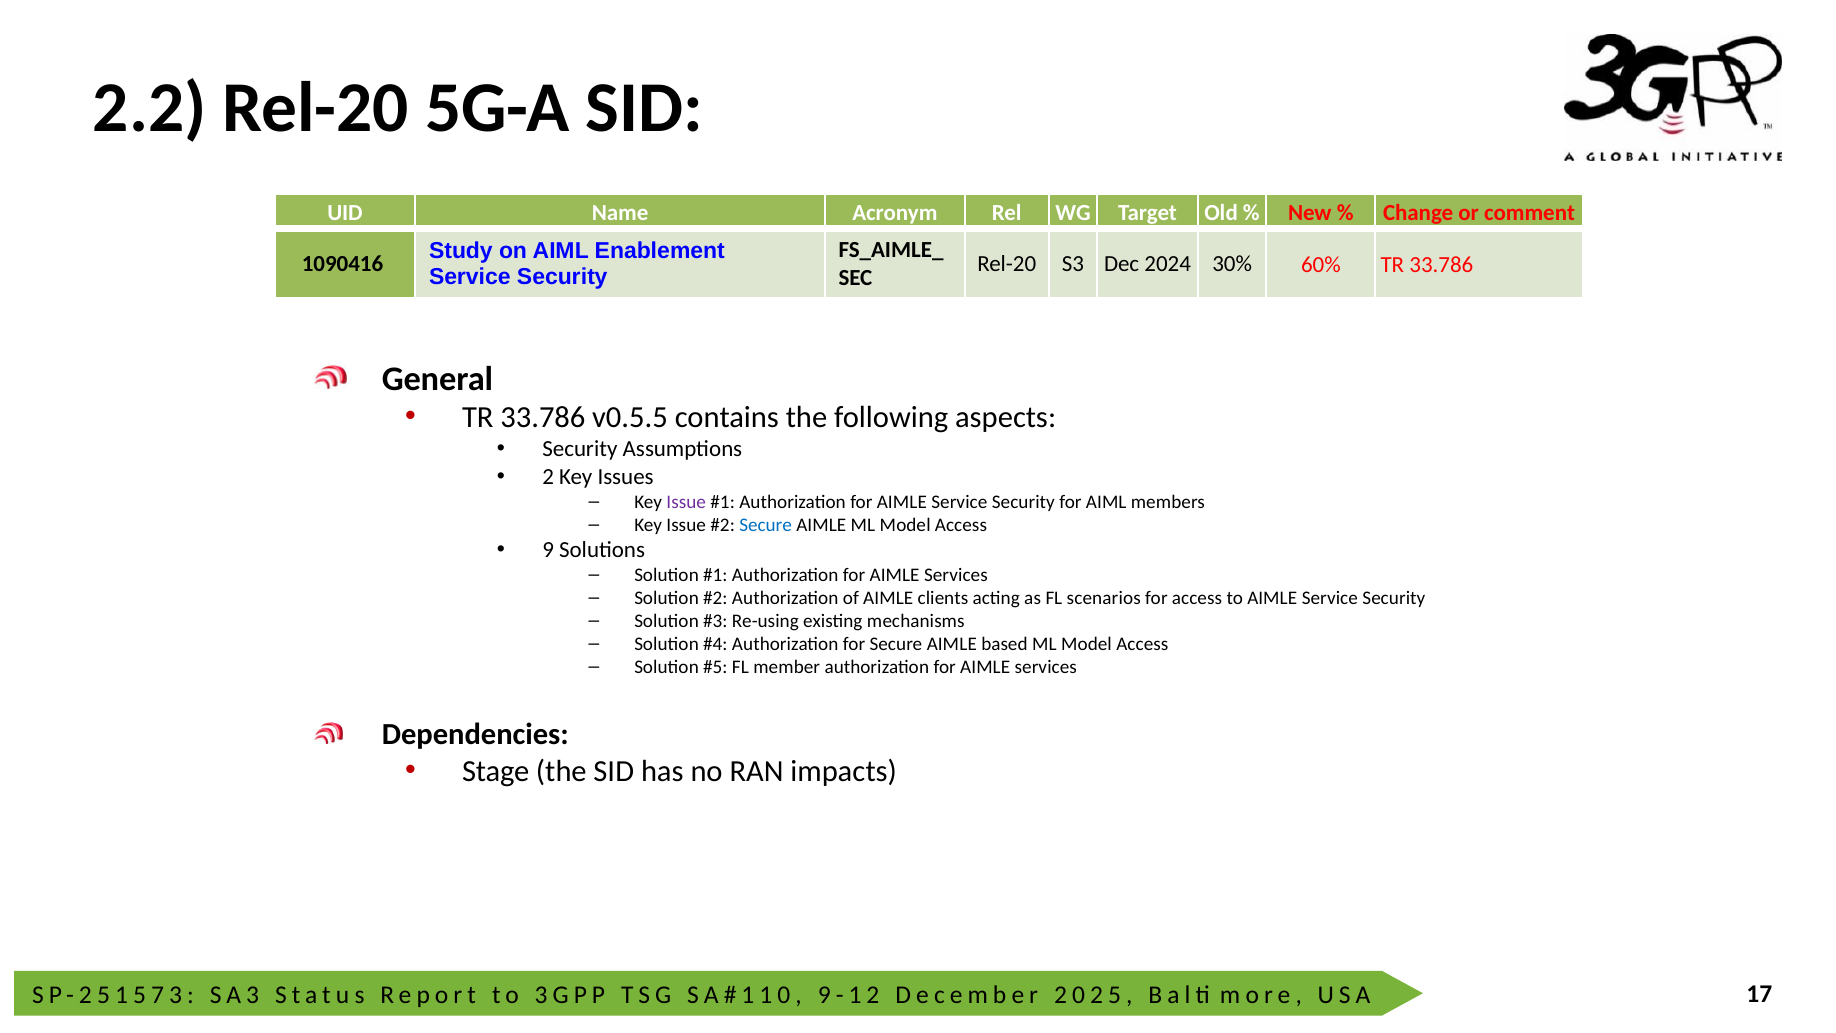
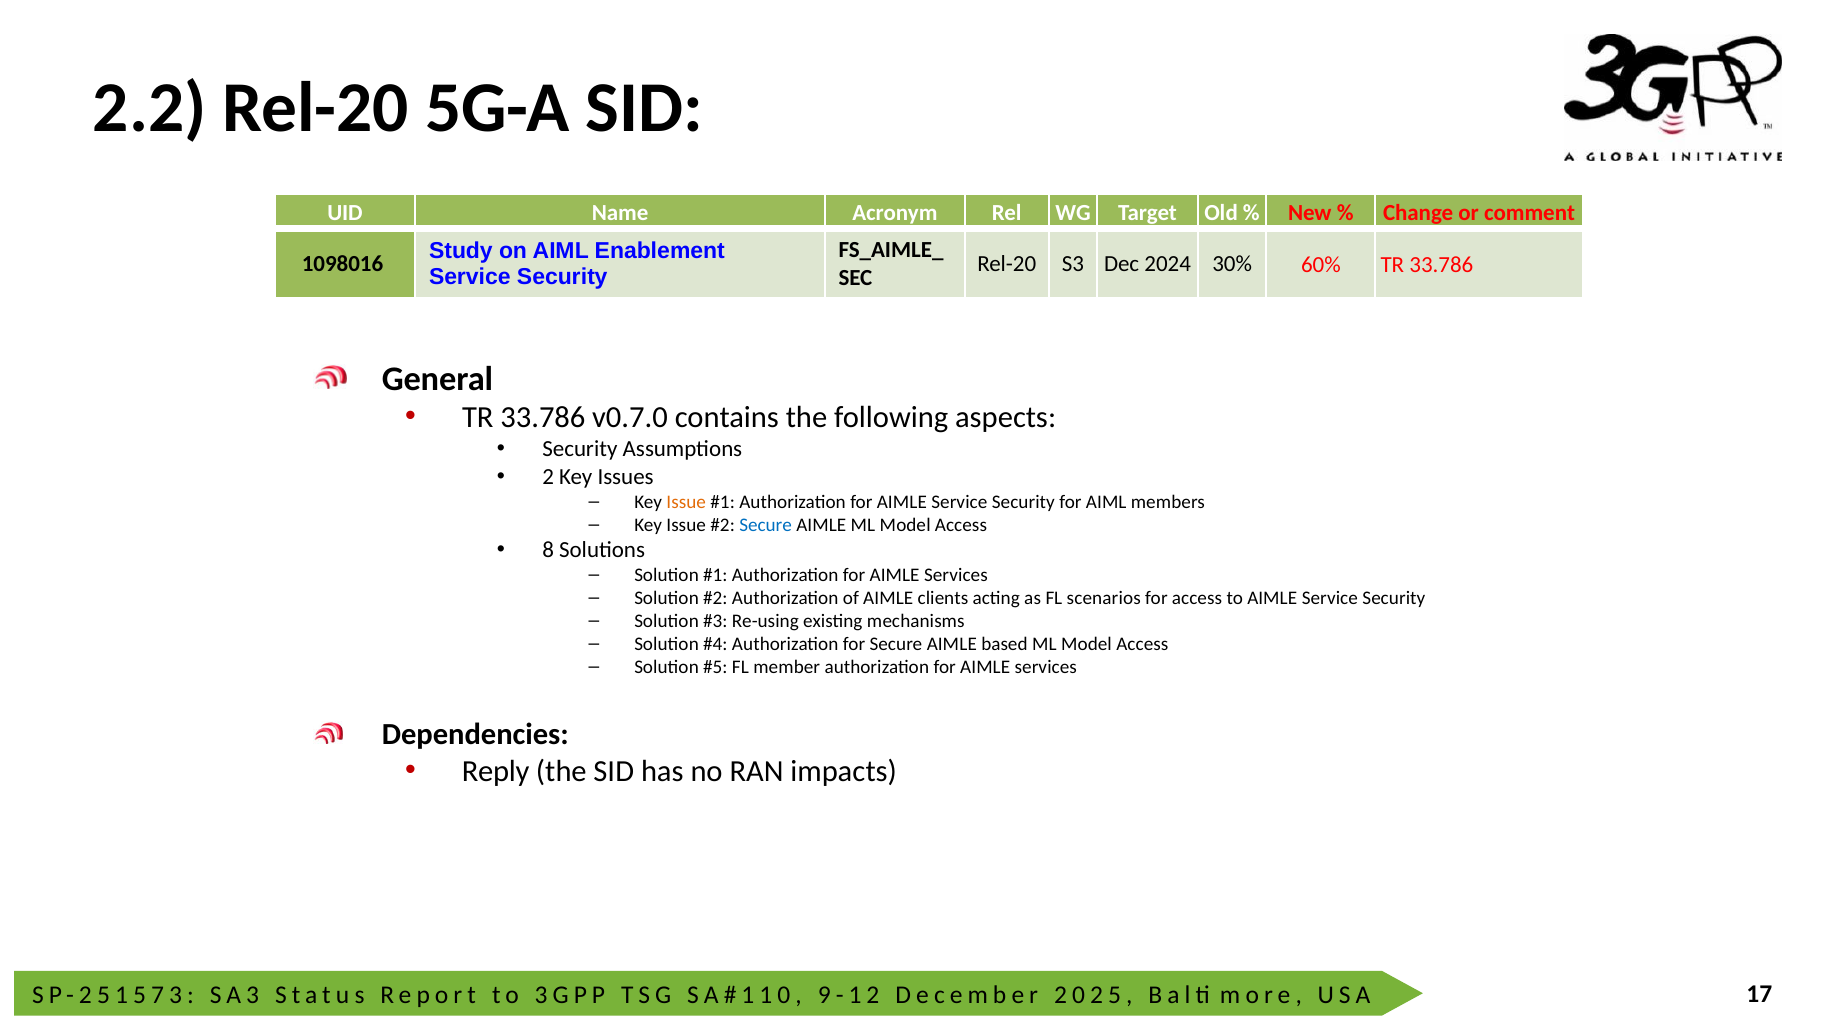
1090416: 1090416 -> 1098016 (343, 264)
v0.5.5: v0.5.5 -> v0.7.0 (630, 417)
Issue colour: purple -> orange (686, 502)
9: 9 -> 8 (548, 550)
Stage: Stage -> Reply (496, 771)
